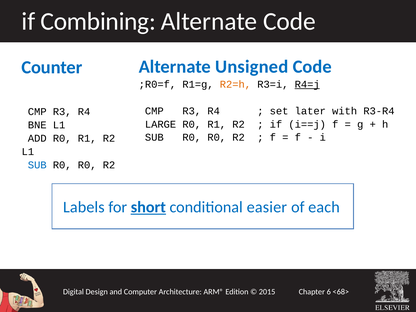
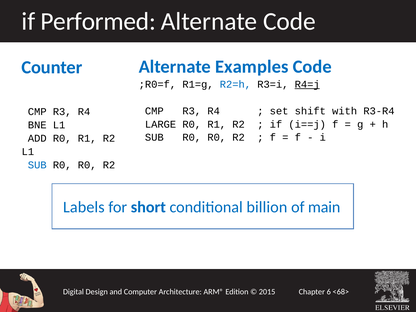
Combining: Combining -> Performed (98, 21)
Unsigned: Unsigned -> Examples (252, 67)
R2=h colour: orange -> blue (235, 84)
later: later -> shift (310, 111)
short underline: present -> none (148, 207)
easier: easier -> billion (267, 207)
each: each -> main (324, 207)
